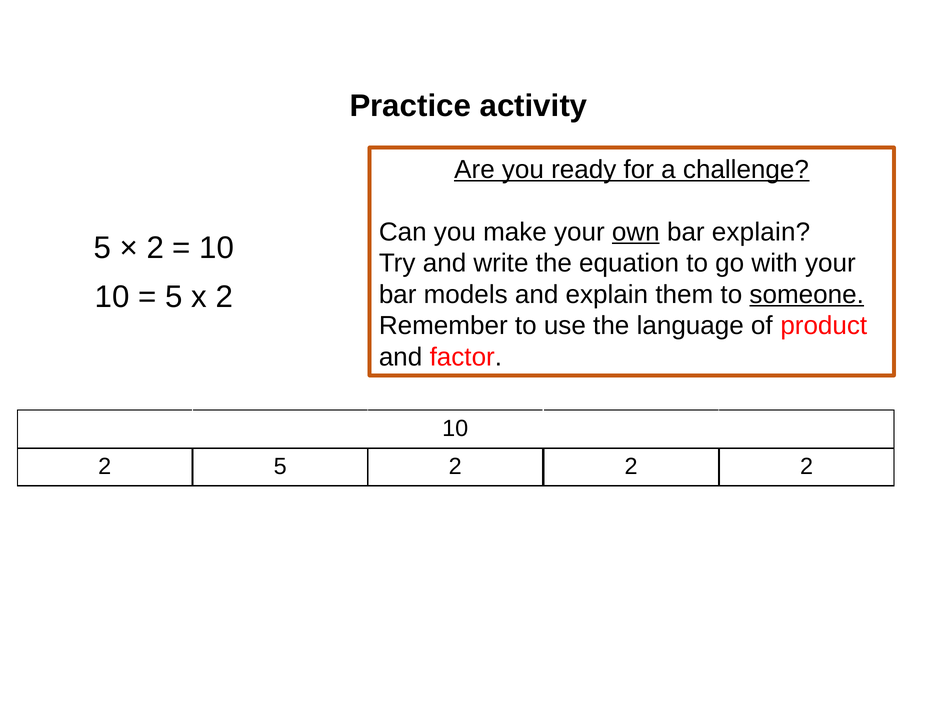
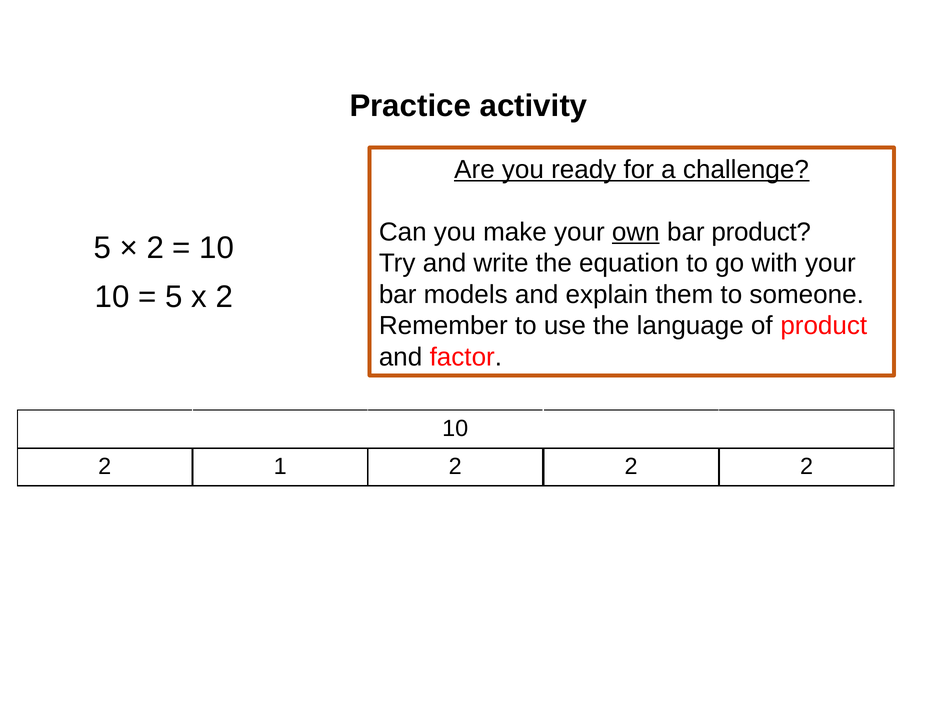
bar explain: explain -> product (761, 232)
someone underline: present -> none (807, 294)
2 5: 5 -> 1 (280, 466)
